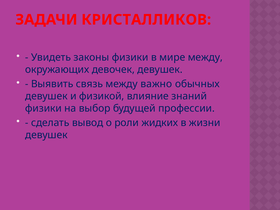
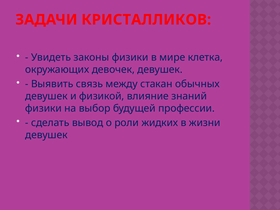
мире между: между -> клетка (205, 57)
важно: важно -> стакан (156, 84)
